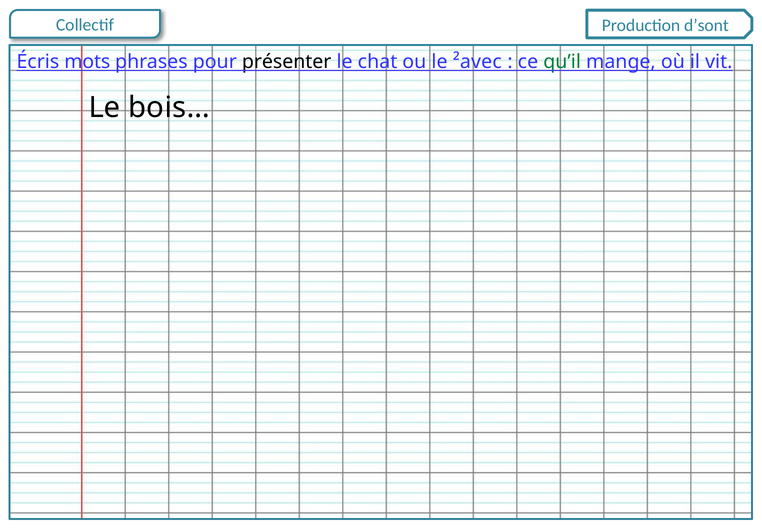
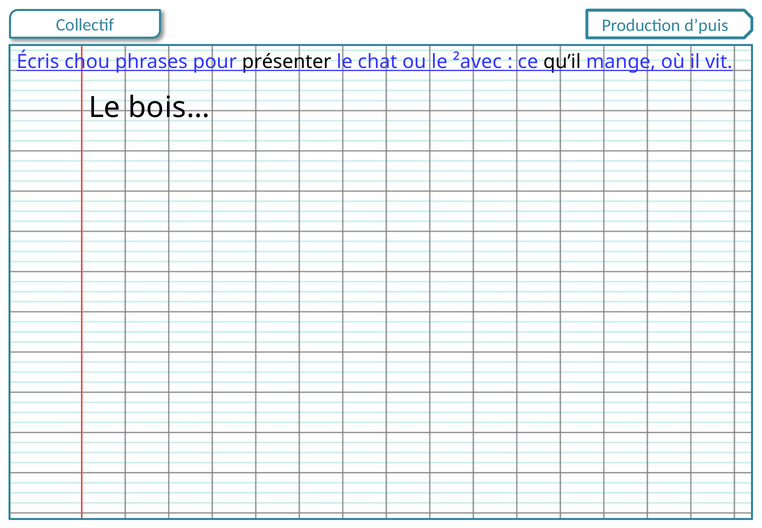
d’sont: d’sont -> d’puis (706, 25)
mots: mots -> chou (87, 62)
qu’il colour: green -> black (562, 62)
